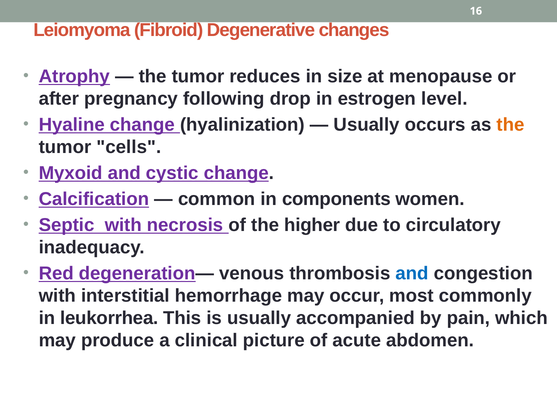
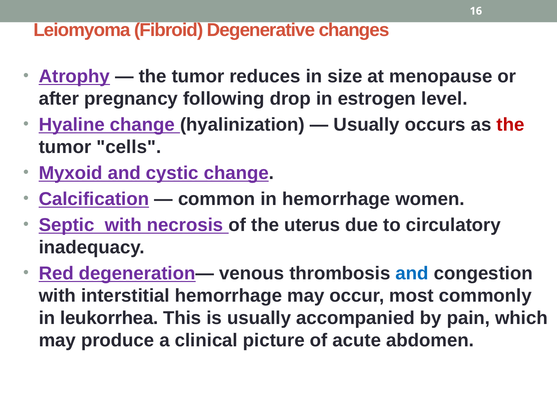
the colour: orange -> red (511, 125)
in components: components -> hemorrhage (336, 199)
higher: higher -> uterus (312, 225)
